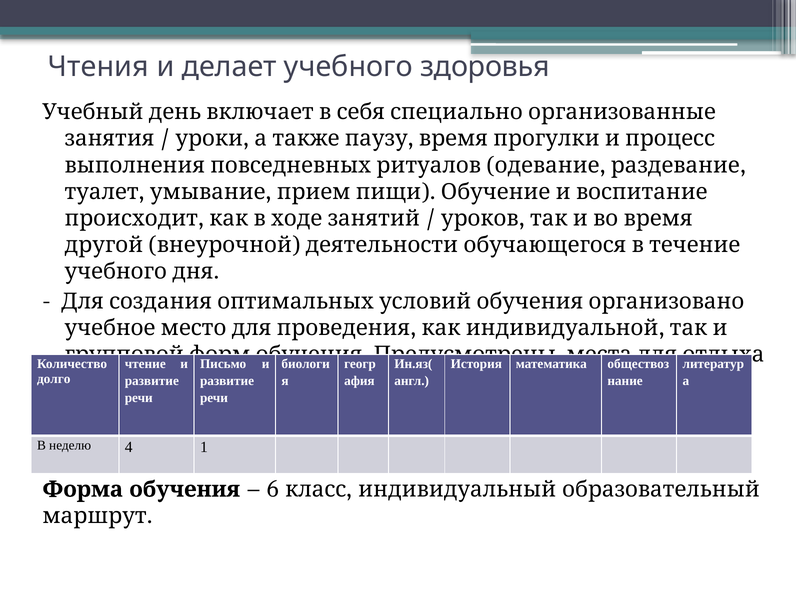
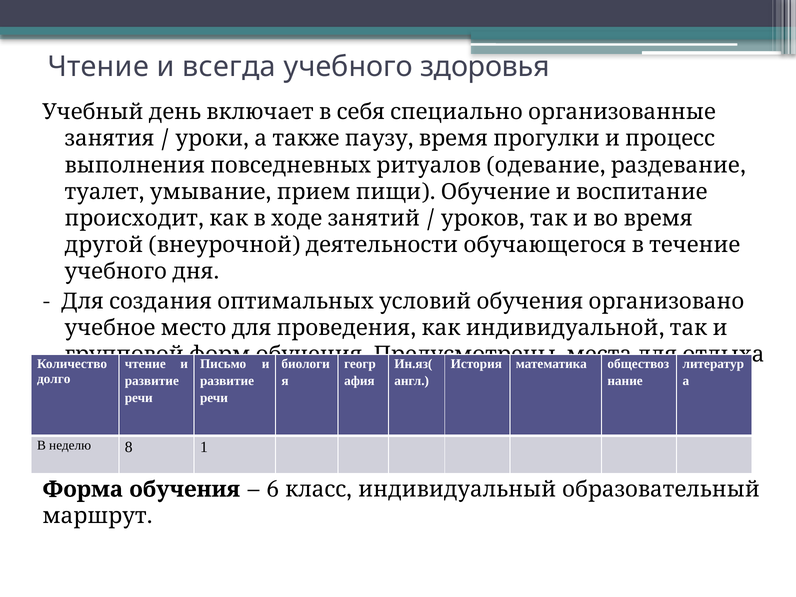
Чтения: Чтения -> Чтение (98, 67)
делает: делает -> всегда (229, 67)
4: 4 -> 8 (129, 447)
